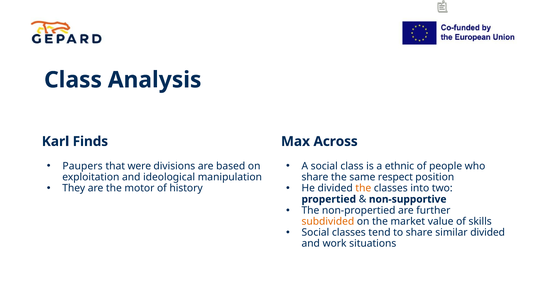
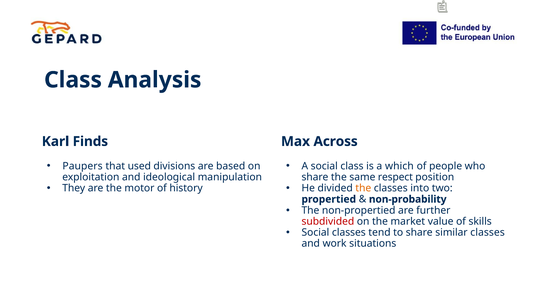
were: were -> used (139, 166)
ethnic: ethnic -> which (399, 166)
non-supportive: non-supportive -> non-probability (408, 199)
subdivided colour: orange -> red (328, 221)
similar divided: divided -> classes (488, 232)
